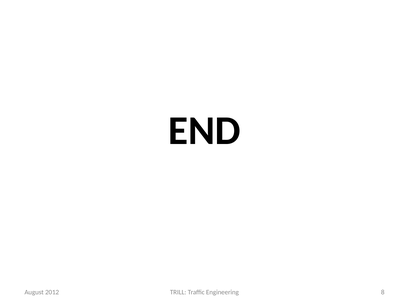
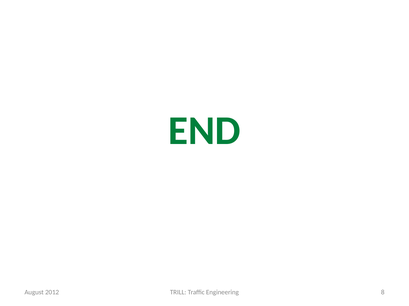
END colour: black -> green (204, 131)
